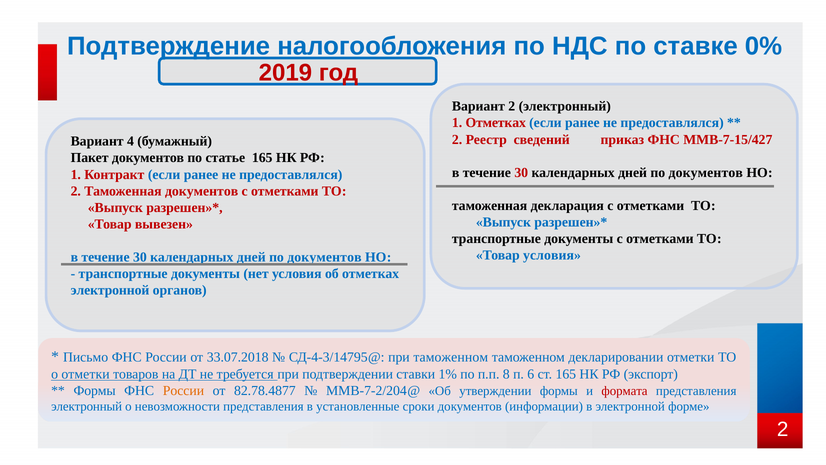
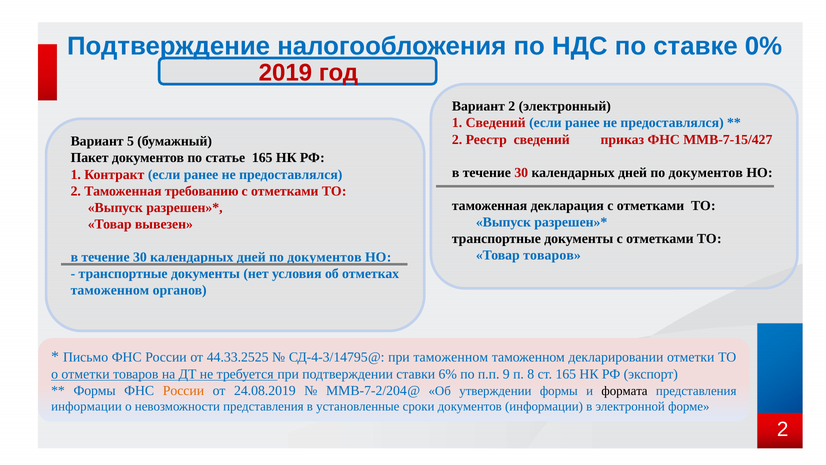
1 Отметках: Отметках -> Сведений (496, 123)
4: 4 -> 5 (130, 141)
Таможенная документов: документов -> требованию (202, 191)
Товар условия: условия -> товаров (552, 255)
электронной: электронной -> таможенном (110, 290)
33.07.2018: 33.07.2018 -> 44.33.2525 (238, 357)
1%: 1% -> 6% (448, 374)
8: 8 -> 9 (506, 374)
6: 6 -> 8 (531, 374)
82.78.4877: 82.78.4877 -> 24.08.2019 (265, 390)
формата colour: red -> black (625, 391)
электронный: электронный -> информации (87, 406)
